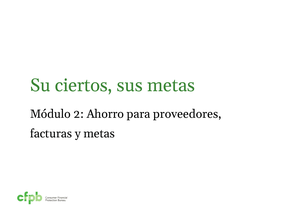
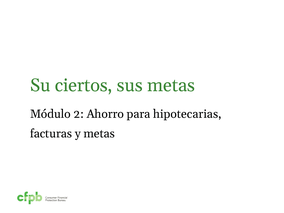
proveedores: proveedores -> hipotecarias (187, 114)
